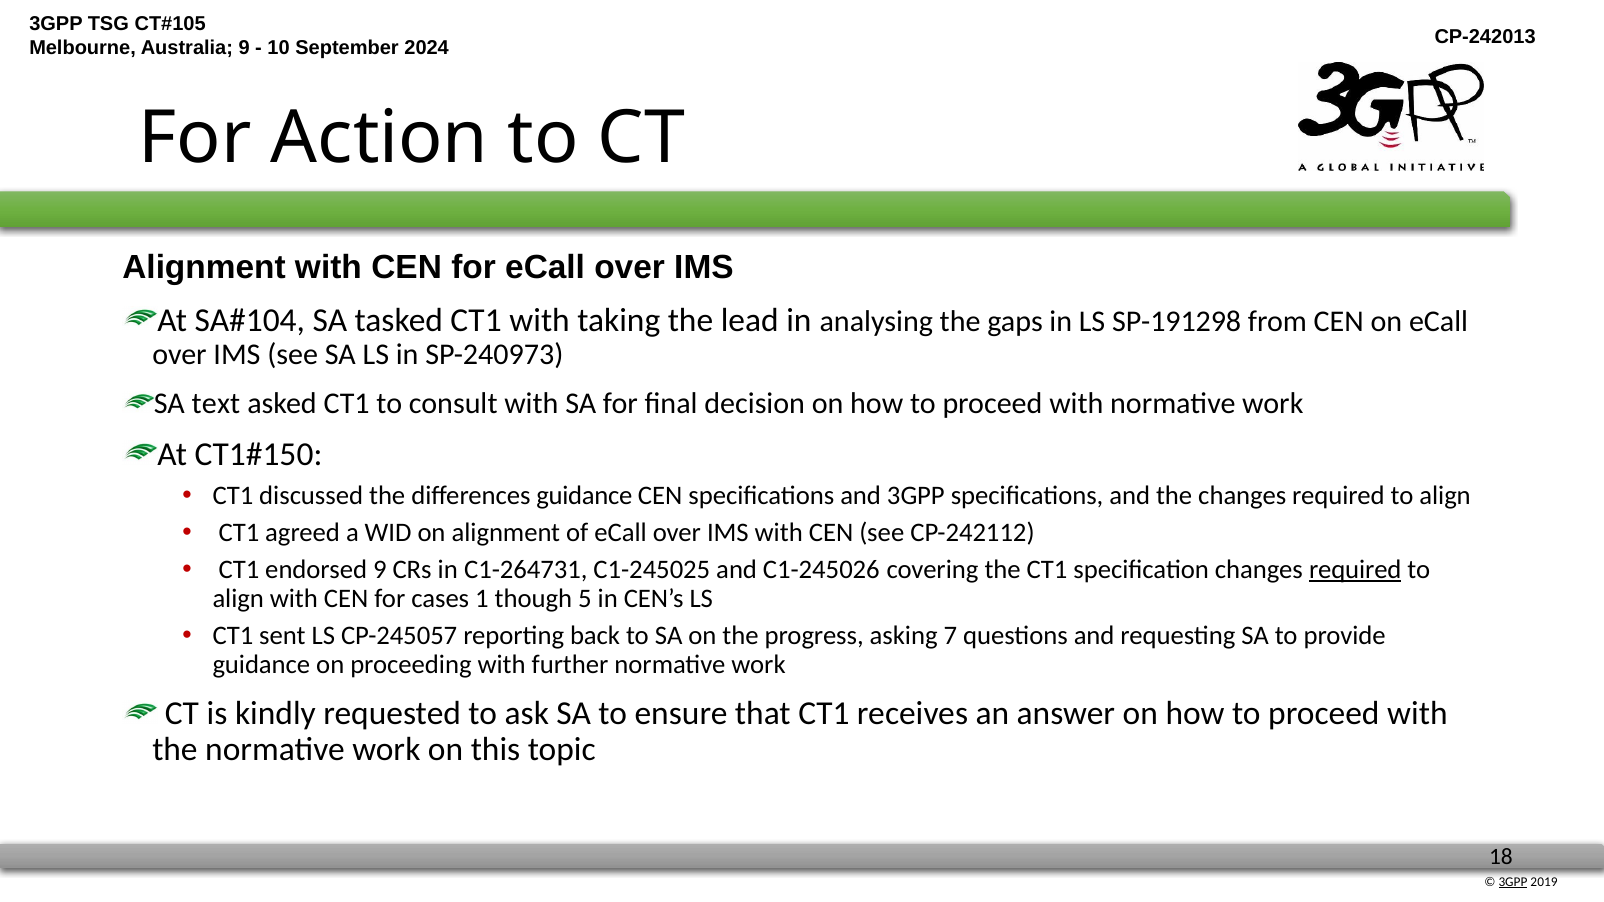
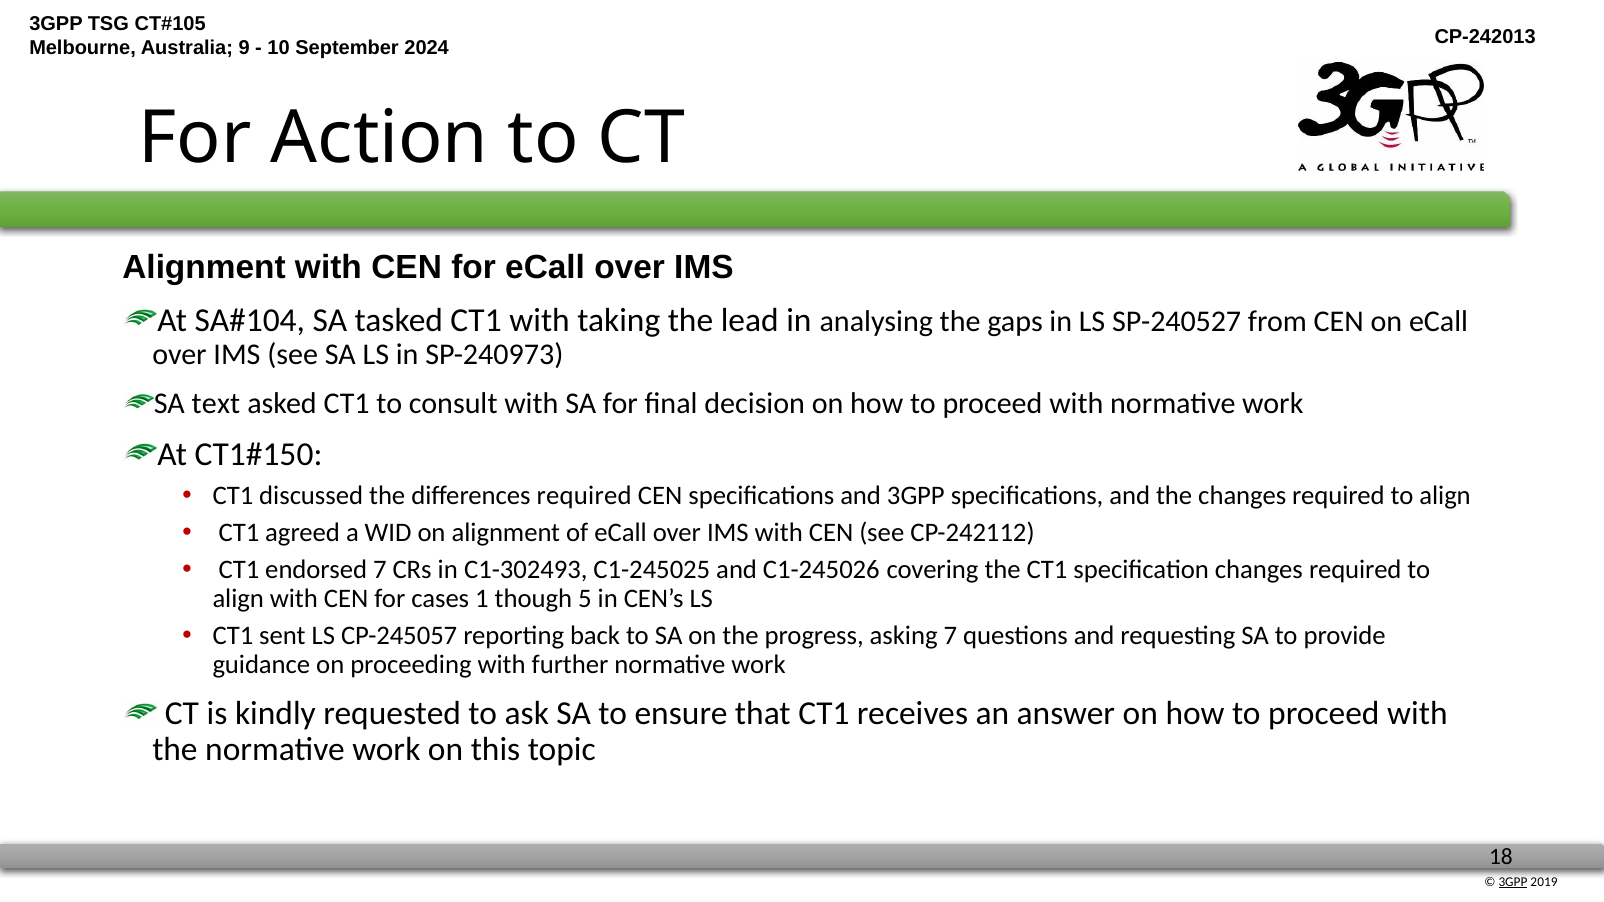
SP-191298: SP-191298 -> SP-240527 (1177, 321)
differences guidance: guidance -> required (584, 495)
endorsed 9: 9 -> 7 (380, 570)
C1-264731: C1-264731 -> C1-302493 (526, 570)
required underline: present -> none (1355, 570)
